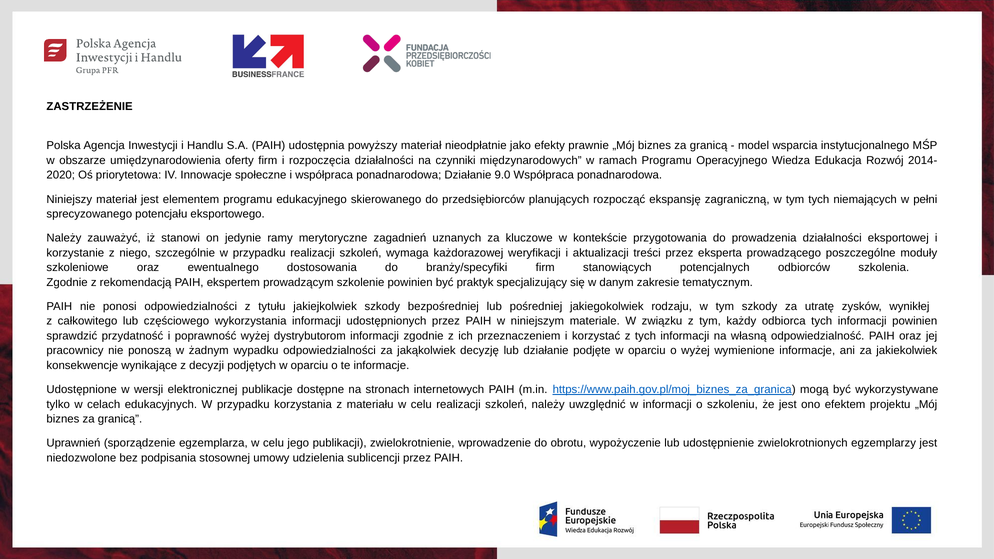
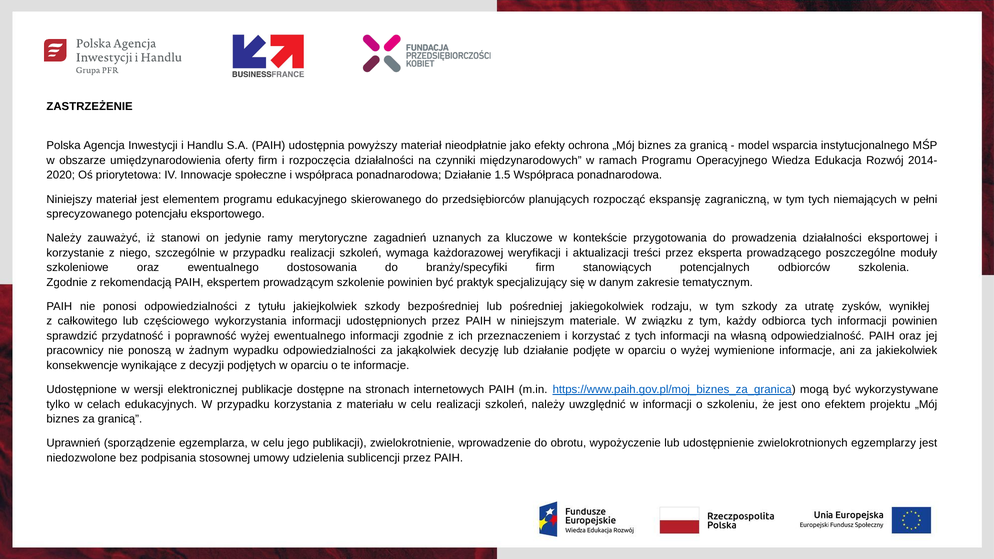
prawnie: prawnie -> ochrona (589, 146)
9.0: 9.0 -> 1.5 (503, 175)
wyżej dystrybutorom: dystrybutorom -> ewentualnego (310, 336)
